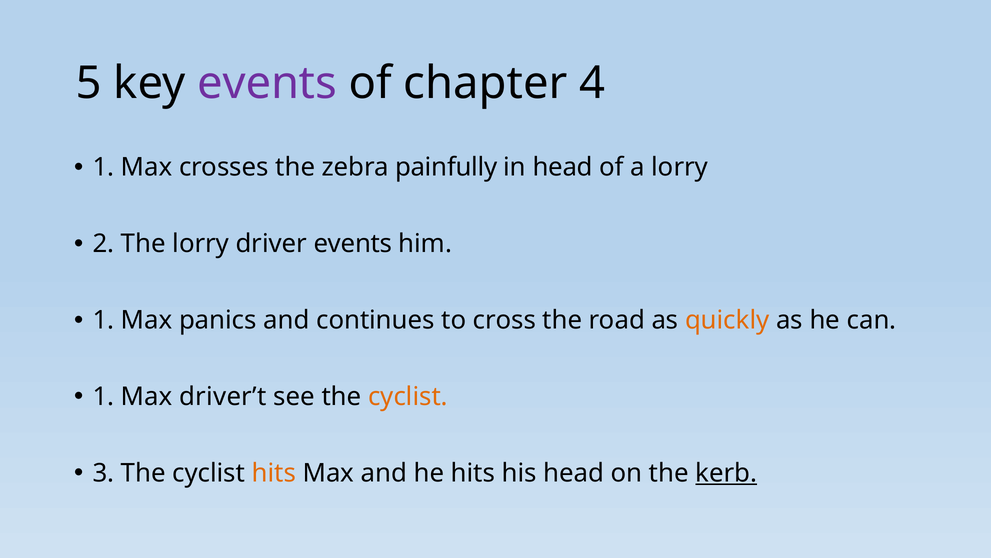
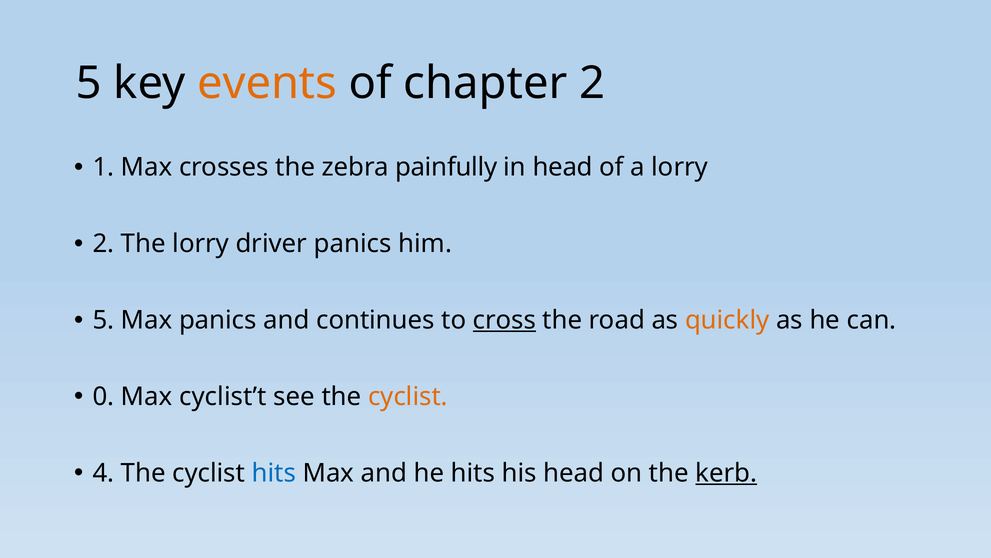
events colour: purple -> orange (267, 83)
chapter 4: 4 -> 2 (592, 83)
driver events: events -> panics (353, 244)
1: 1 -> 5 (103, 320)
cross underline: none -> present (504, 320)
1: 1 -> 0 (103, 396)
driver’t: driver’t -> cyclist’t (223, 396)
3: 3 -> 4 (103, 473)
hits colour: orange -> blue (274, 473)
